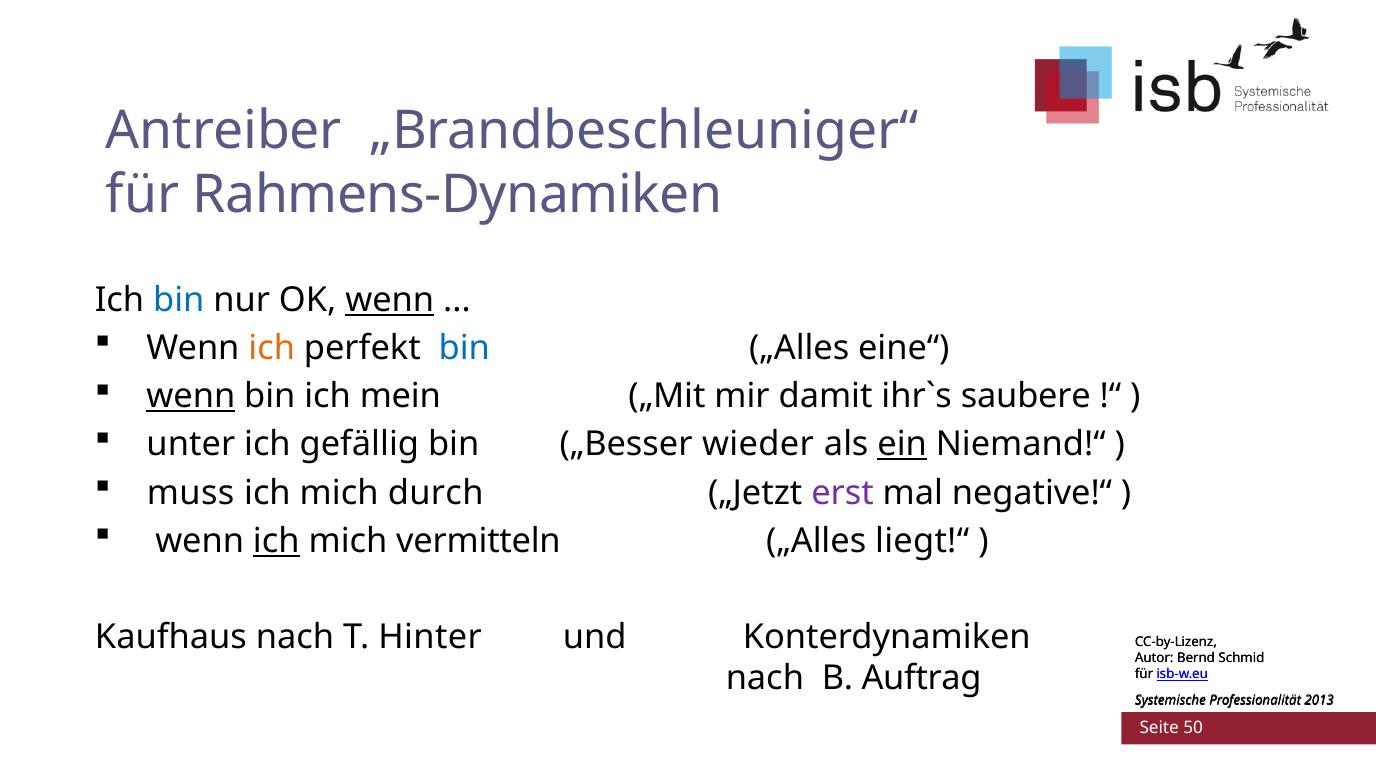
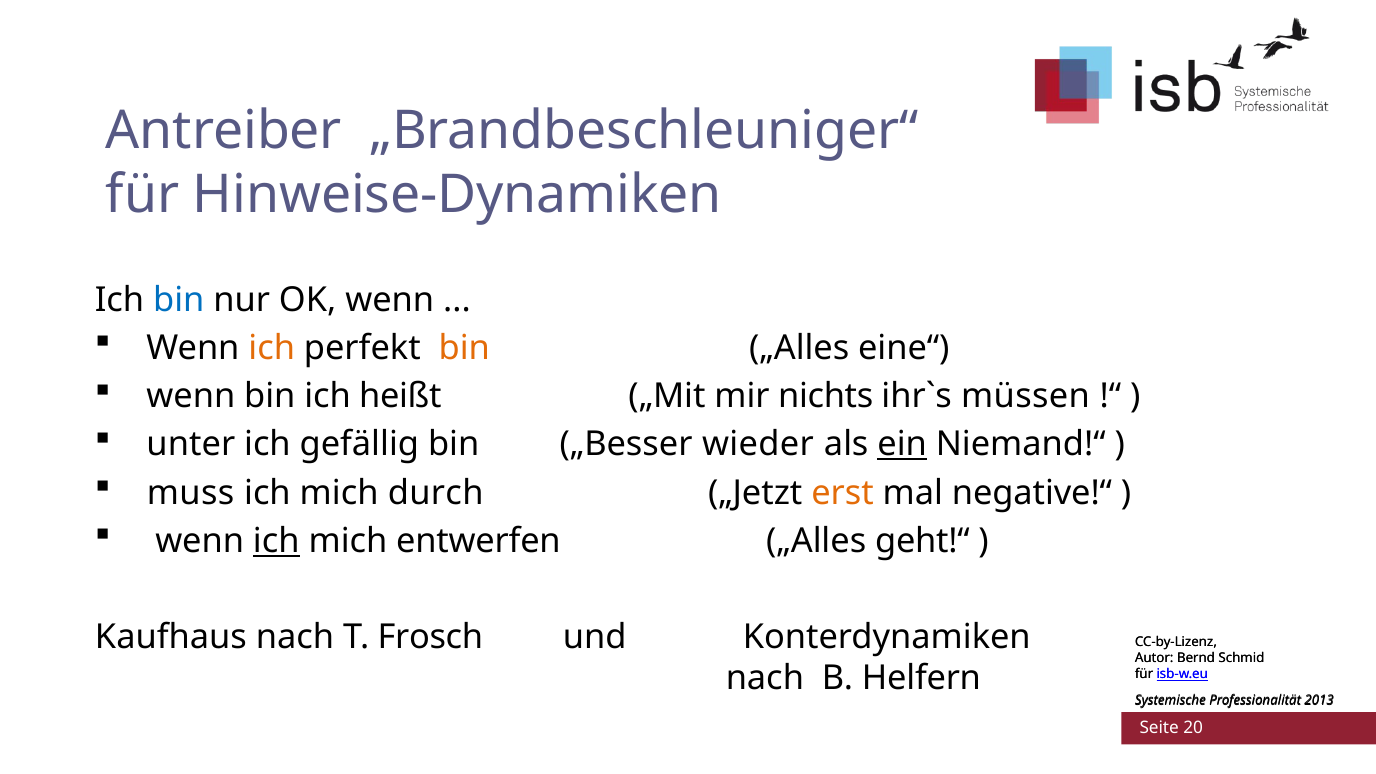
Rahmens-Dynamiken: Rahmens-Dynamiken -> Hinweise-Dynamiken (457, 195)
wenn underline: present -> none (390, 300)
bin colour: blue -> orange (464, 348)
wenn underline: present -> none (191, 396)
mein: mein -> heißt (400, 396)
damit: damit -> nichts (826, 396)
saubere: saubere -> müssen (1026, 396)
erst colour: purple -> orange (843, 493)
vermitteln: vermitteln -> entwerfen (478, 541)
liegt!“: liegt!“ -> geht!“ (922, 541)
Hinter: Hinter -> Frosch (430, 637)
Auftrag: Auftrag -> Helfern (921, 678)
50: 50 -> 20 (1193, 728)
